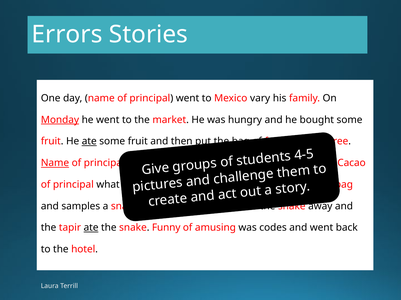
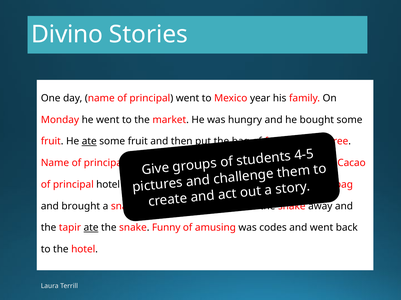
Errors: Errors -> Divino (67, 35)
vary: vary -> year (260, 98)
Monday underline: present -> none (60, 120)
Name underline: present -> none (55, 163)
principal what: what -> hotel (108, 185)
samples: samples -> brought (81, 207)
